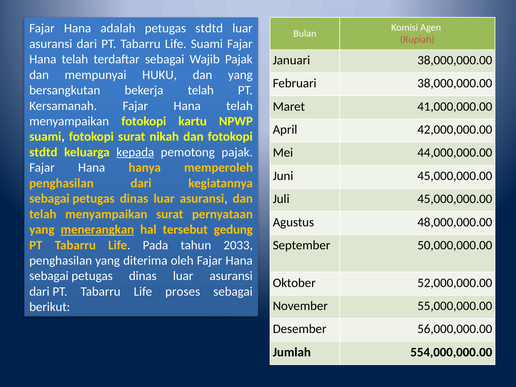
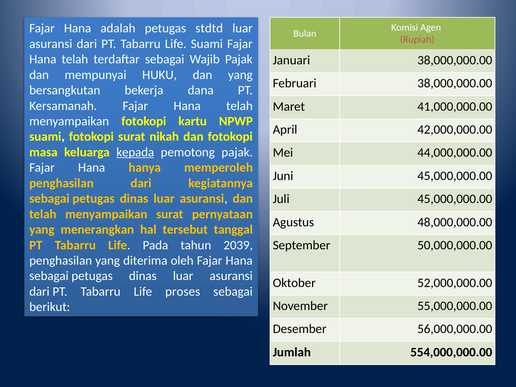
bekerja telah: telah -> dana (201, 90)
stdtd: stdtd -> masa (43, 152)
menerangkan underline: present -> none (97, 230)
gedung: gedung -> tanggal (233, 230)
2033: 2033 -> 2039 (238, 245)
